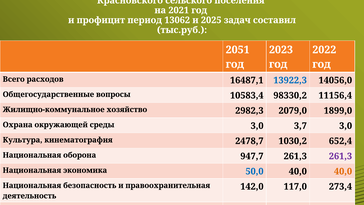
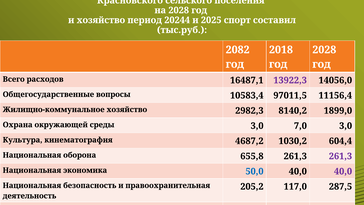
на 2021: 2021 -> 2028 (179, 10)
и профицит: профицит -> хозяйство (101, 20)
13062: 13062 -> 20244 (177, 20)
2025 задач: задач -> спорт (237, 20)
2051: 2051 -> 2082 (238, 50)
2023: 2023 -> 2018 (281, 50)
2022: 2022 -> 2028 (324, 50)
13922,3 colour: blue -> purple (290, 80)
98330,2: 98330,2 -> 97011,5 (290, 95)
2079,0: 2079,0 -> 8140,2 (293, 111)
3,7: 3,7 -> 7,0 (300, 126)
2478,7: 2478,7 -> 4687,2 (249, 141)
652,4: 652,4 -> 604,4 (340, 141)
947,7: 947,7 -> 655,8 (252, 156)
40,0 colour: orange -> purple (343, 171)
142,0: 142,0 -> 205,2 (252, 186)
273,4: 273,4 -> 287,5 (340, 186)
